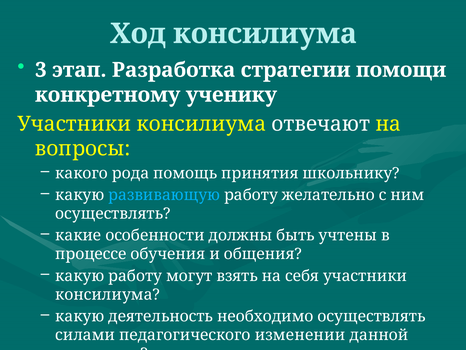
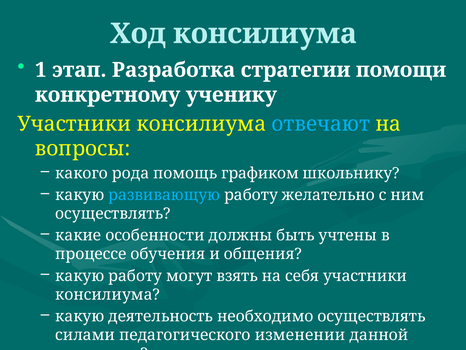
3: 3 -> 1 (41, 70)
отвечают colour: white -> light blue (321, 124)
принятия: принятия -> графиком (260, 173)
